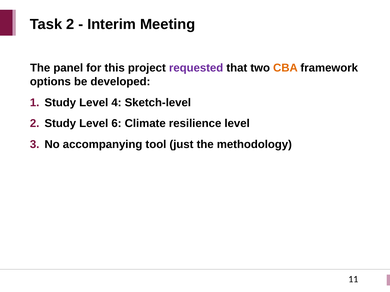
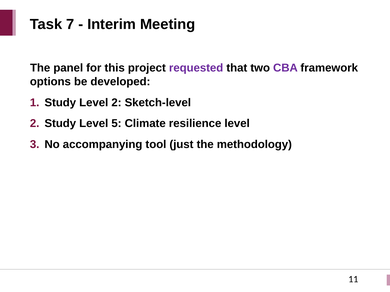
Task 2: 2 -> 7 (70, 24)
CBA colour: orange -> purple (285, 68)
Level 4: 4 -> 2 (116, 103)
6: 6 -> 5 (116, 124)
